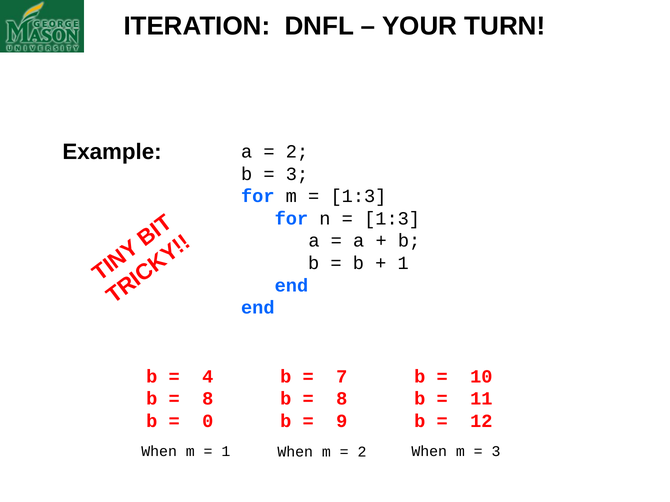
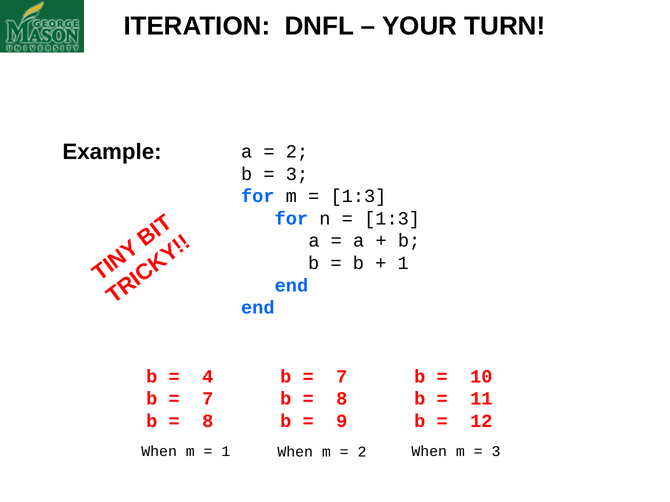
8: 8 -> 7 (208, 399)
0: 0 -> 8 (208, 422)
